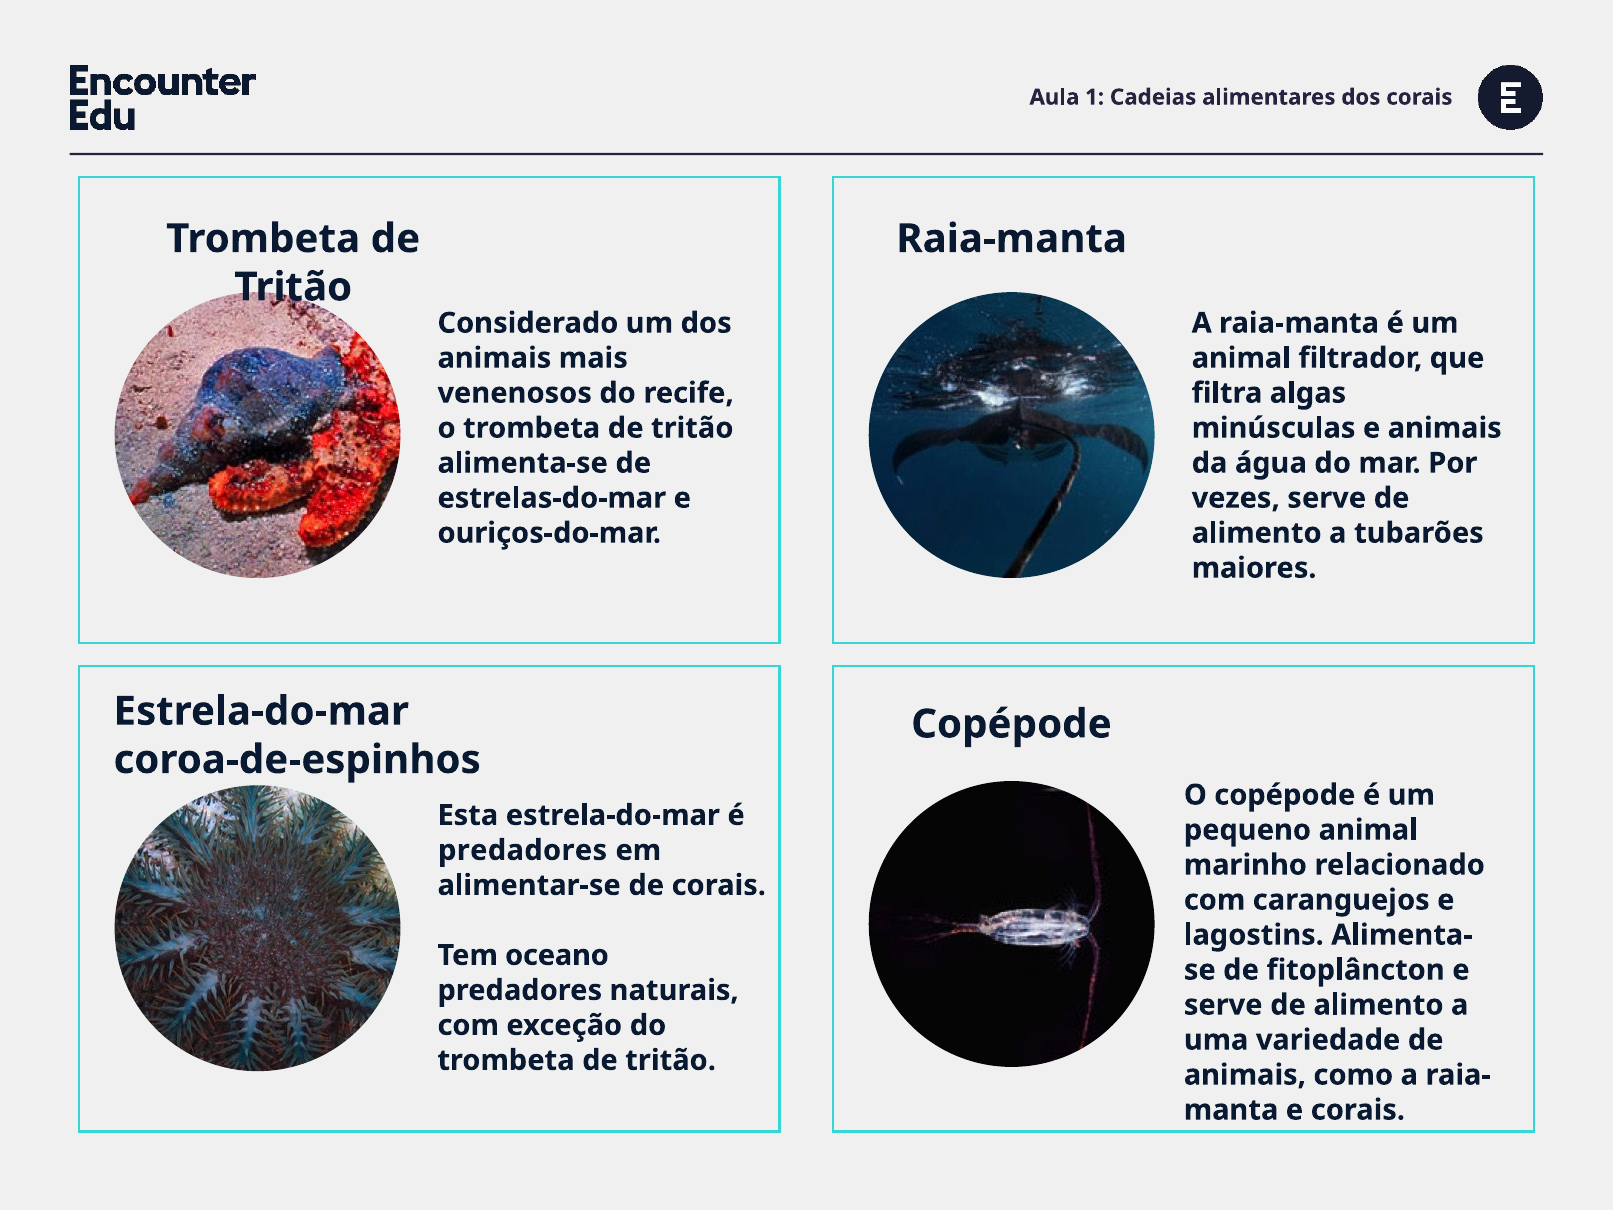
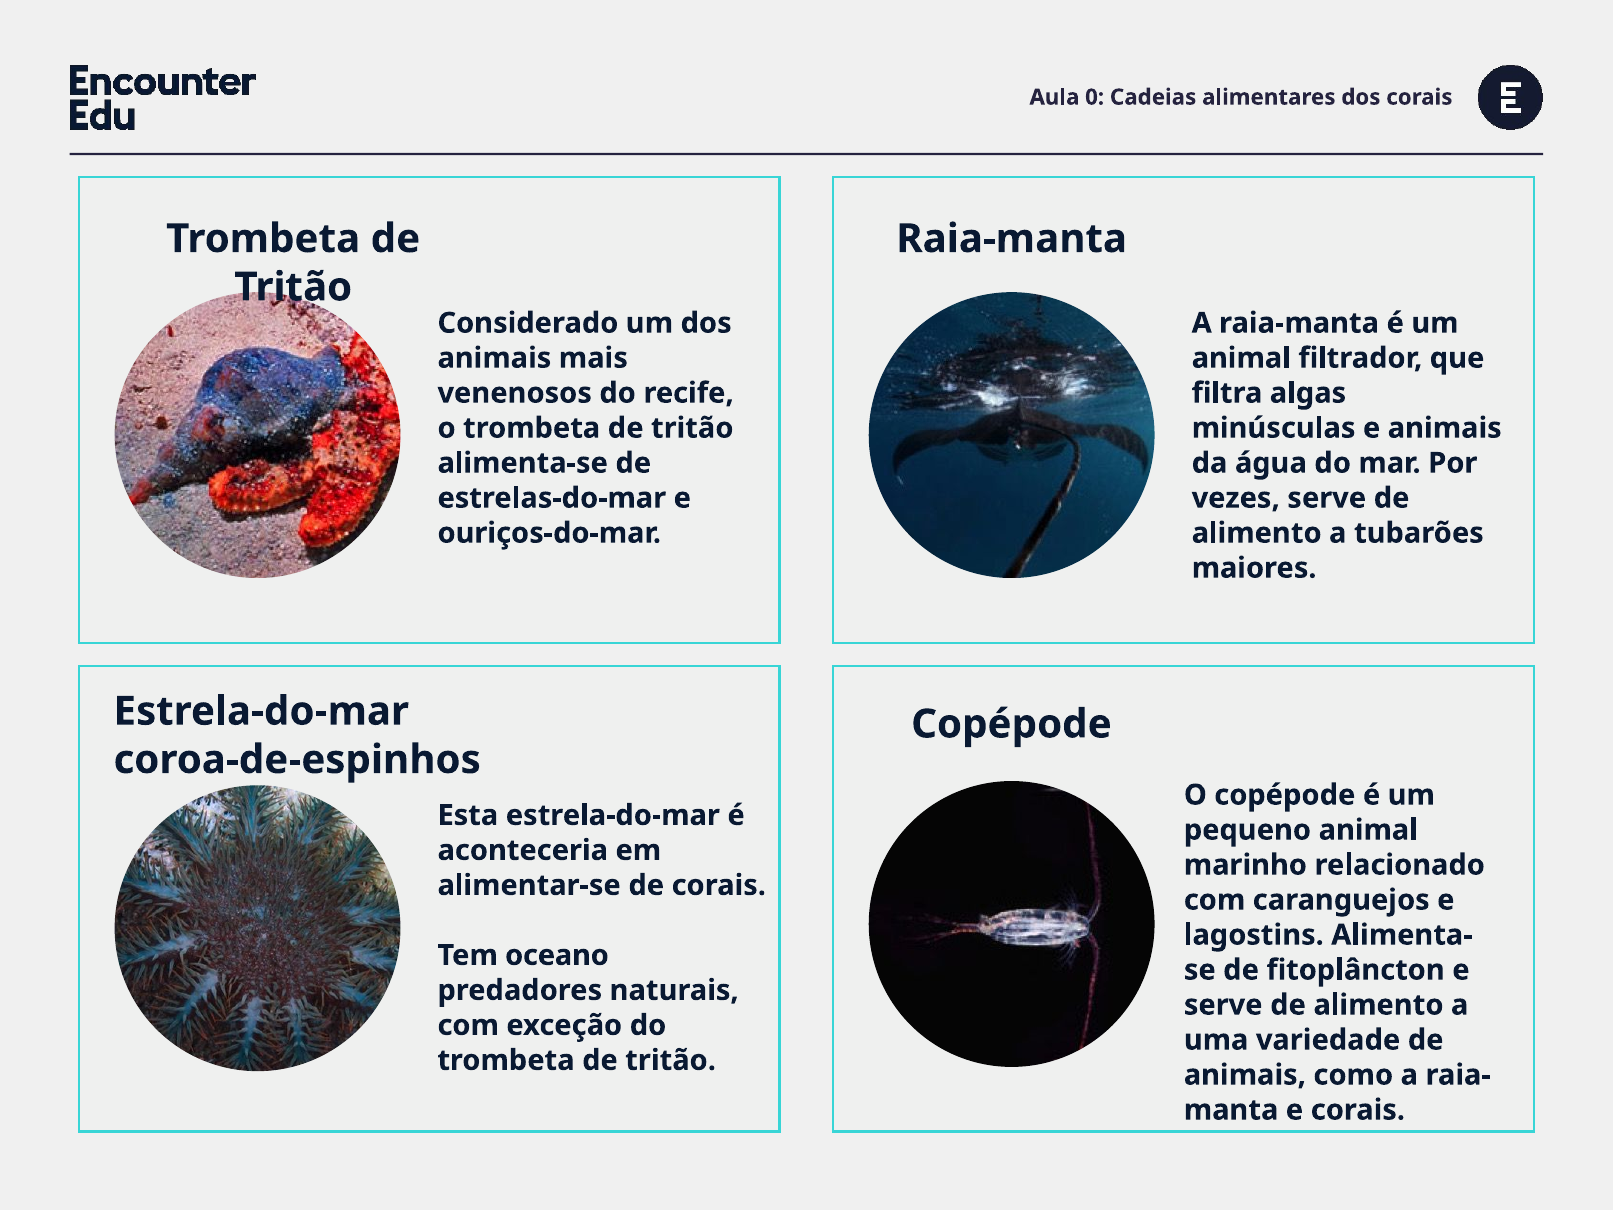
1: 1 -> 0 (1095, 97)
predadores: predadores -> aconteceria (523, 850)
